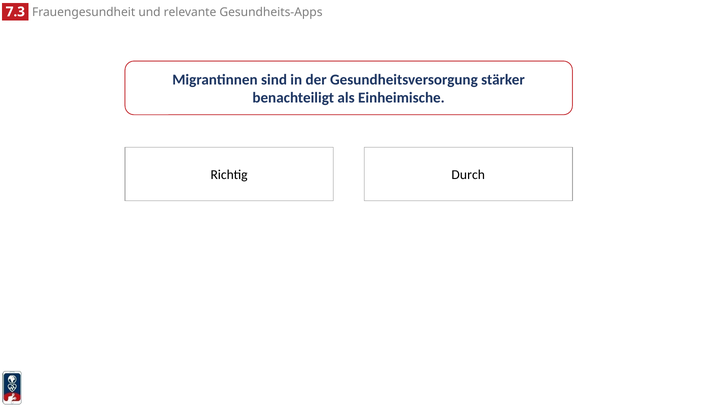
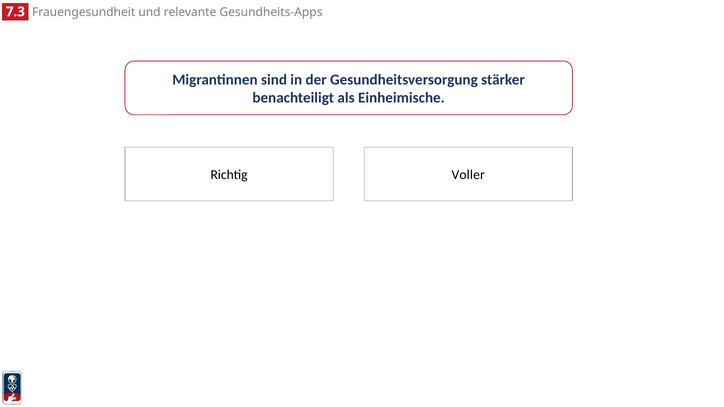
Durch: Durch -> Voller (468, 175)
